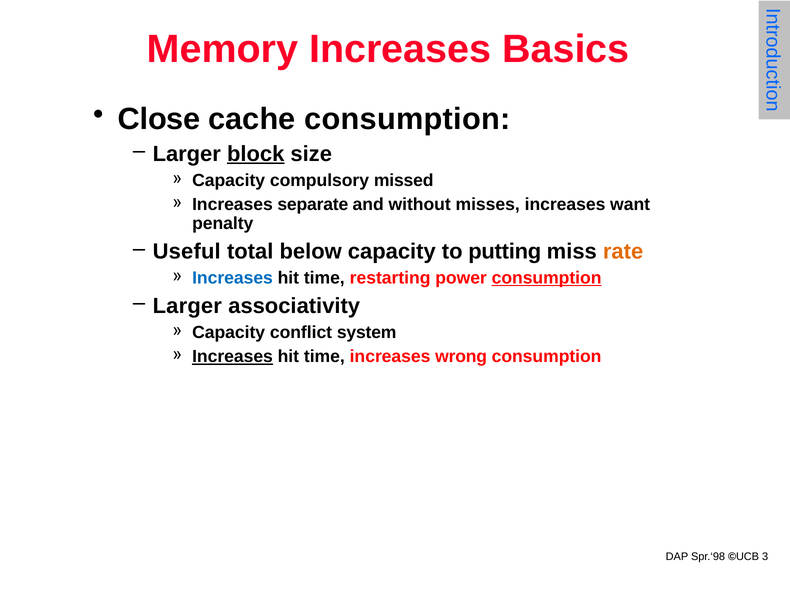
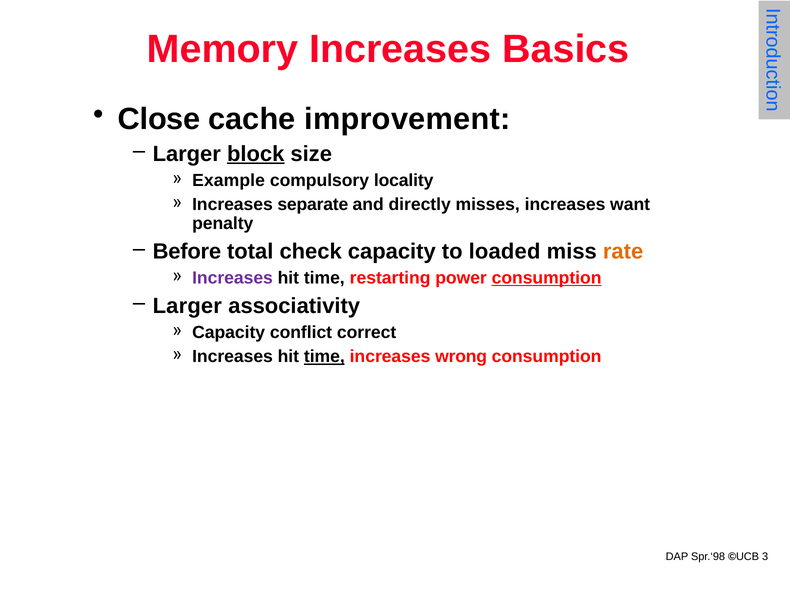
cache consumption: consumption -> improvement (407, 119)
Capacity: Capacity -> Example (229, 181)
missed: missed -> locality (404, 181)
without: without -> directly (420, 205)
Useful: Useful -> Before (187, 252)
below: below -> check (311, 252)
putting: putting -> loaded (505, 252)
Increases colour: blue -> purple (233, 278)
system: system -> correct (367, 333)
Increases underline: present -> none (233, 357)
time underline: none -> present (324, 357)
